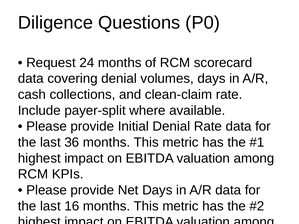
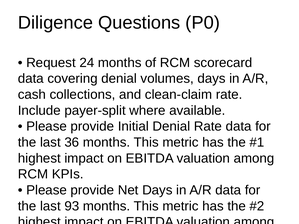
16: 16 -> 93 (72, 206)
